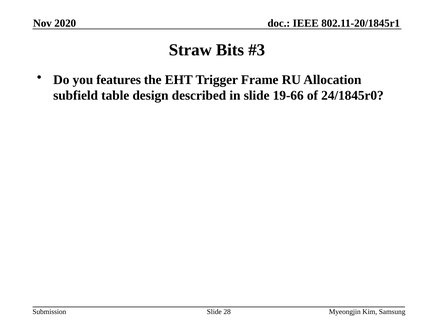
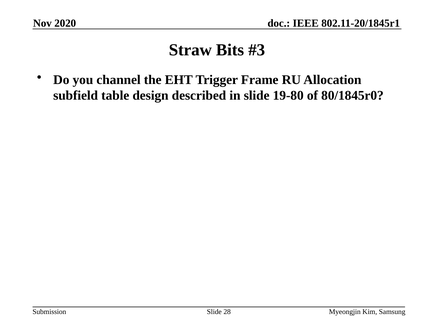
features: features -> channel (119, 80)
19-66: 19-66 -> 19-80 (288, 96)
24/1845r0: 24/1845r0 -> 80/1845r0 (352, 96)
